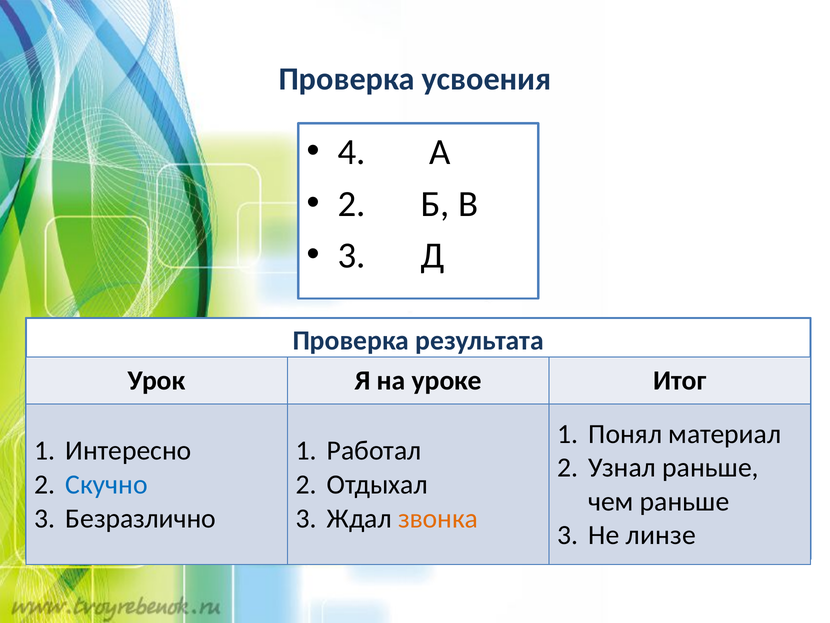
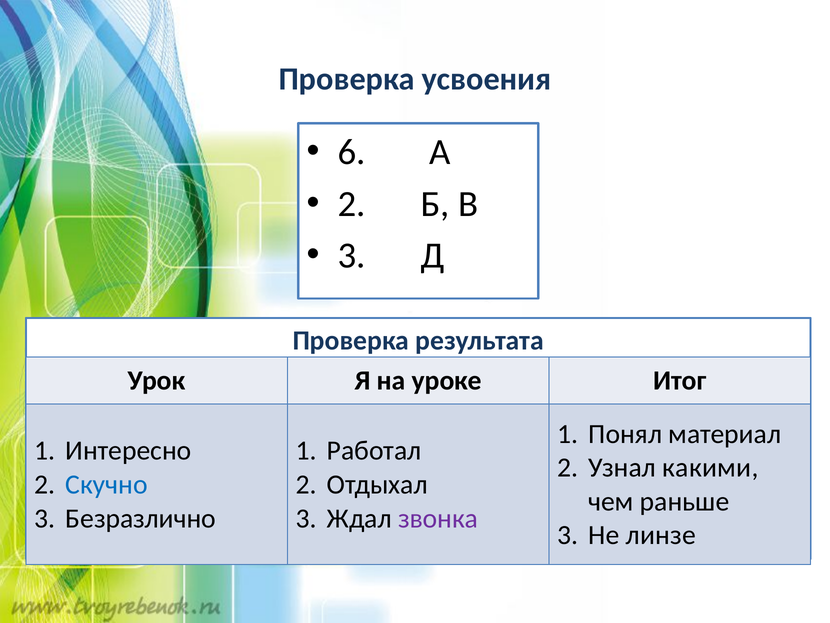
4: 4 -> 6 (352, 152)
Узнал раньше: раньше -> какими (710, 467)
звонка colour: orange -> purple (438, 518)
